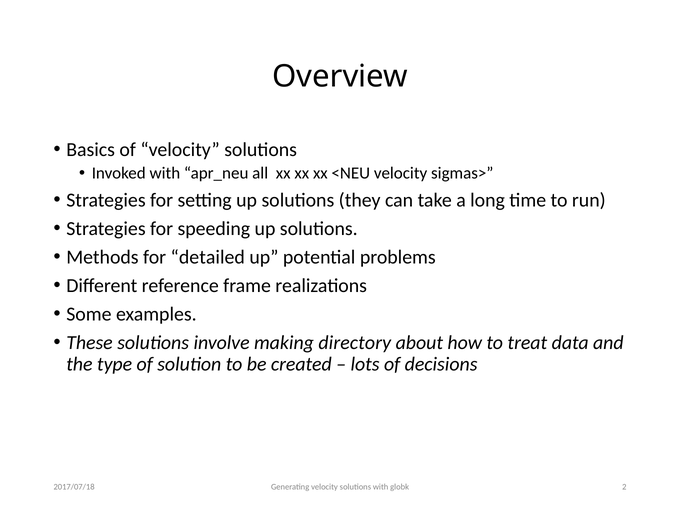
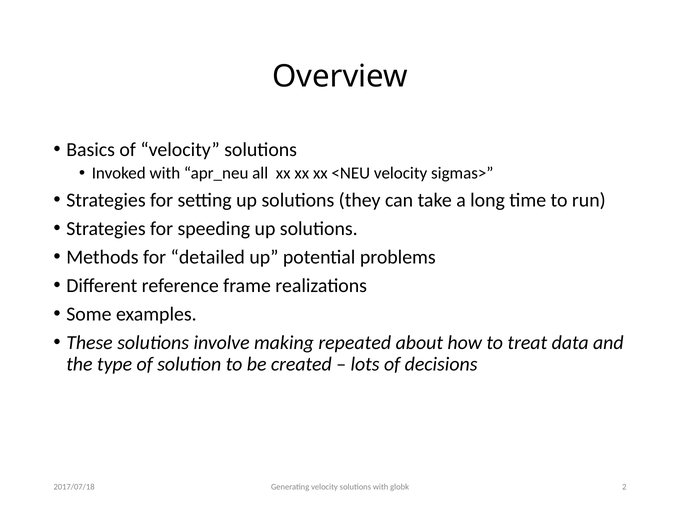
directory: directory -> repeated (355, 343)
